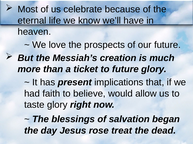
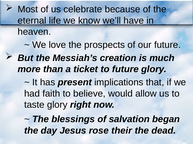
treat: treat -> their (122, 131)
